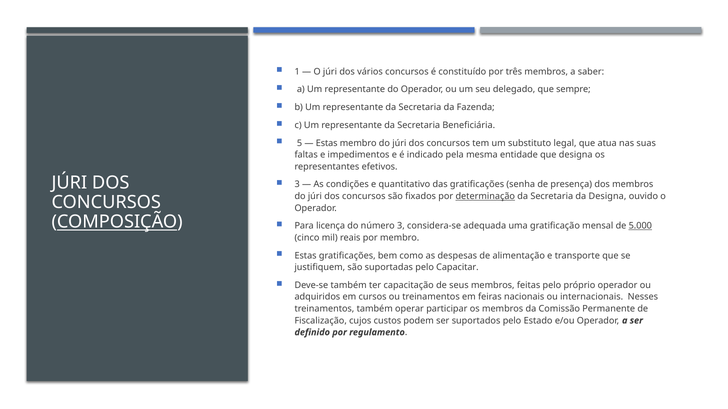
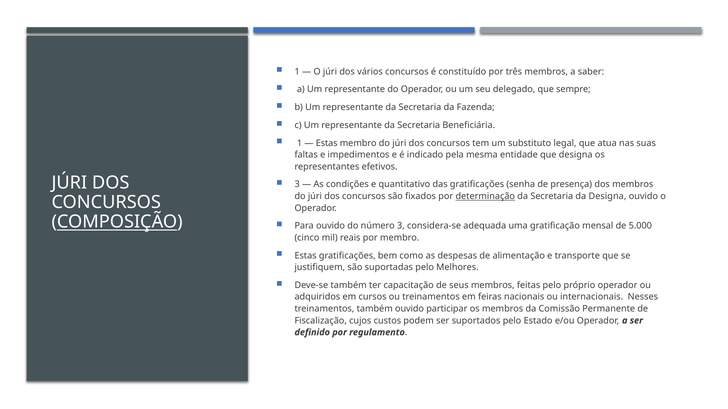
5: 5 -> 1 (299, 143)
Para licença: licença -> ouvido (331, 226)
5.000 underline: present -> none (640, 226)
Capacitar: Capacitar -> Melhores (457, 268)
também operar: operar -> ouvido (410, 309)
